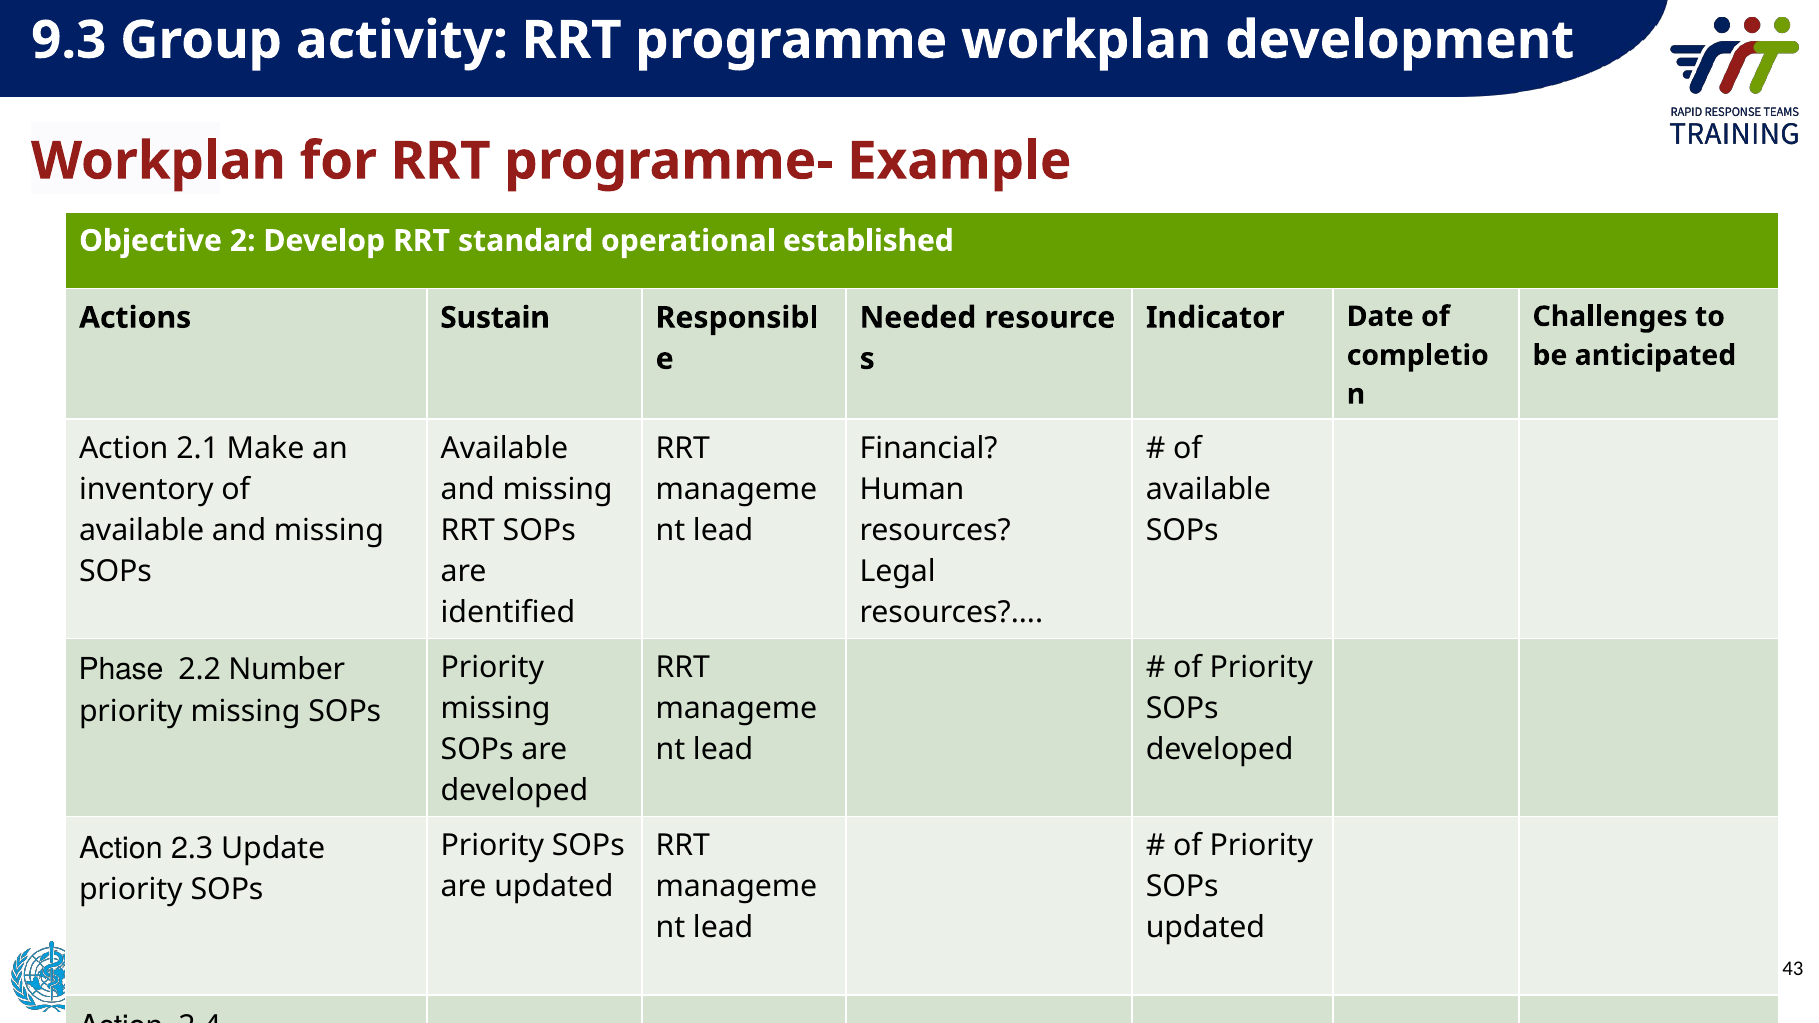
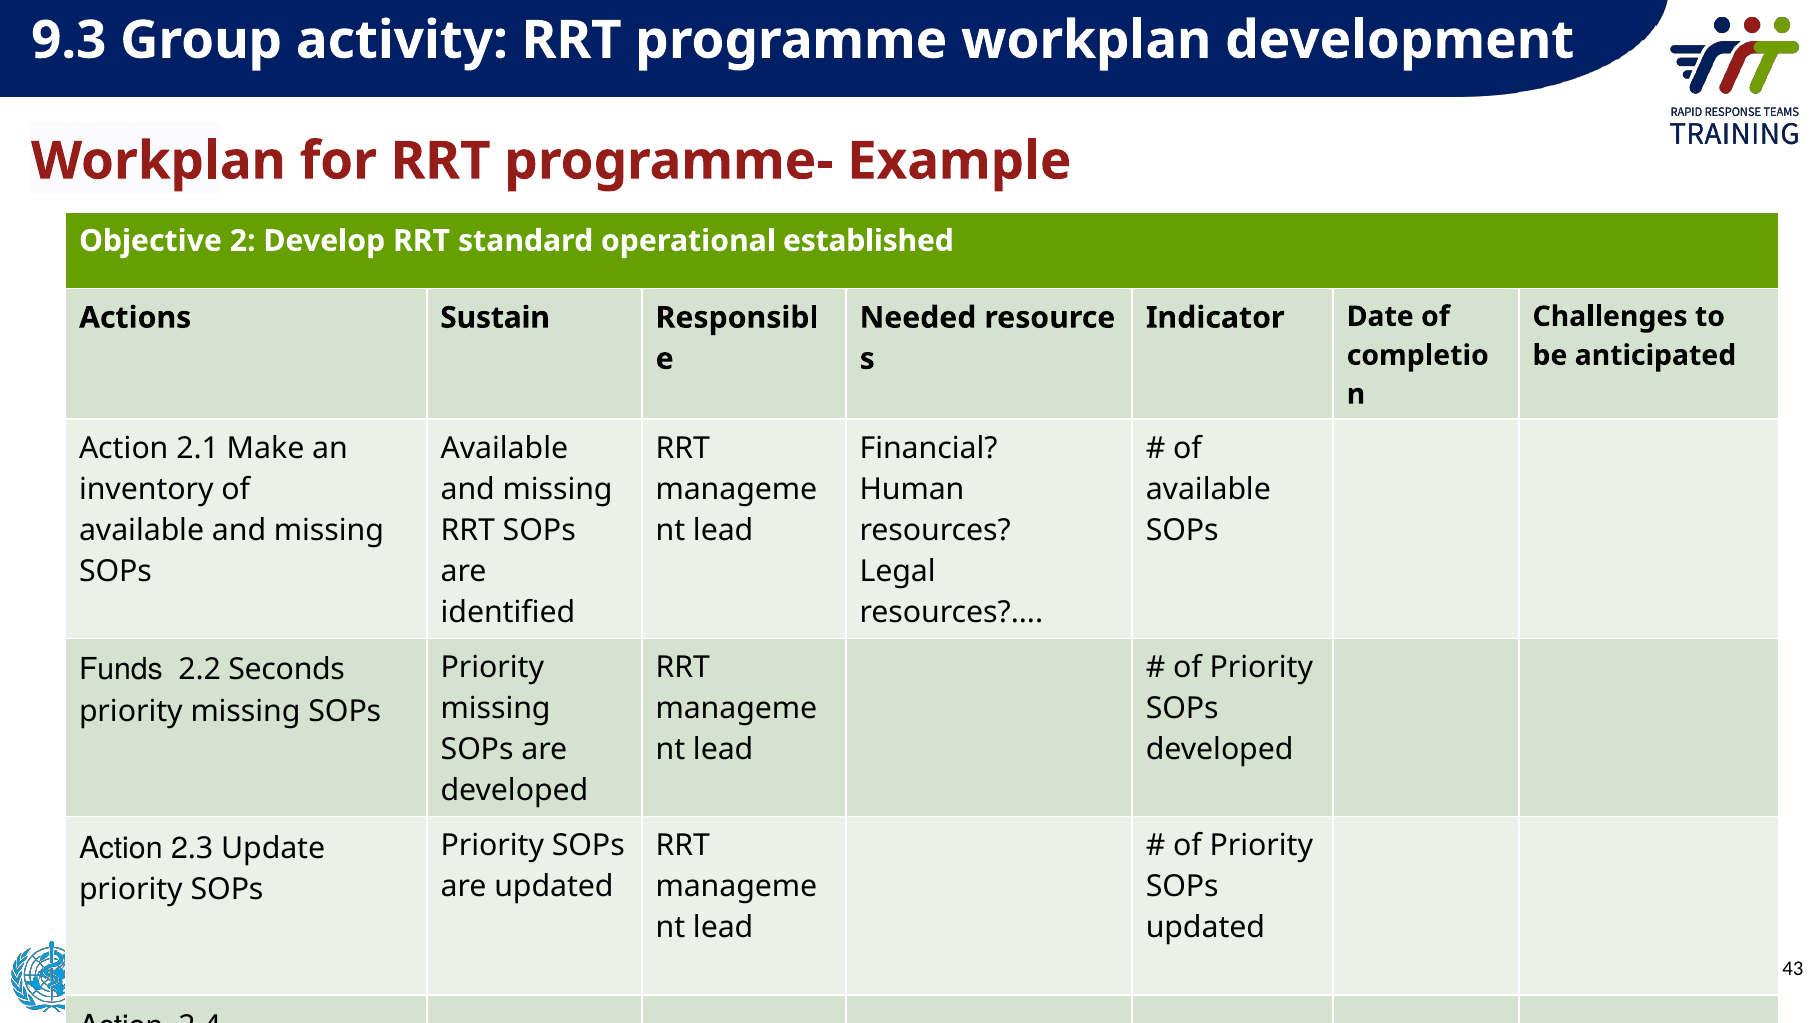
Phase: Phase -> Funds (121, 670)
Number: Number -> Seconds (287, 670)
